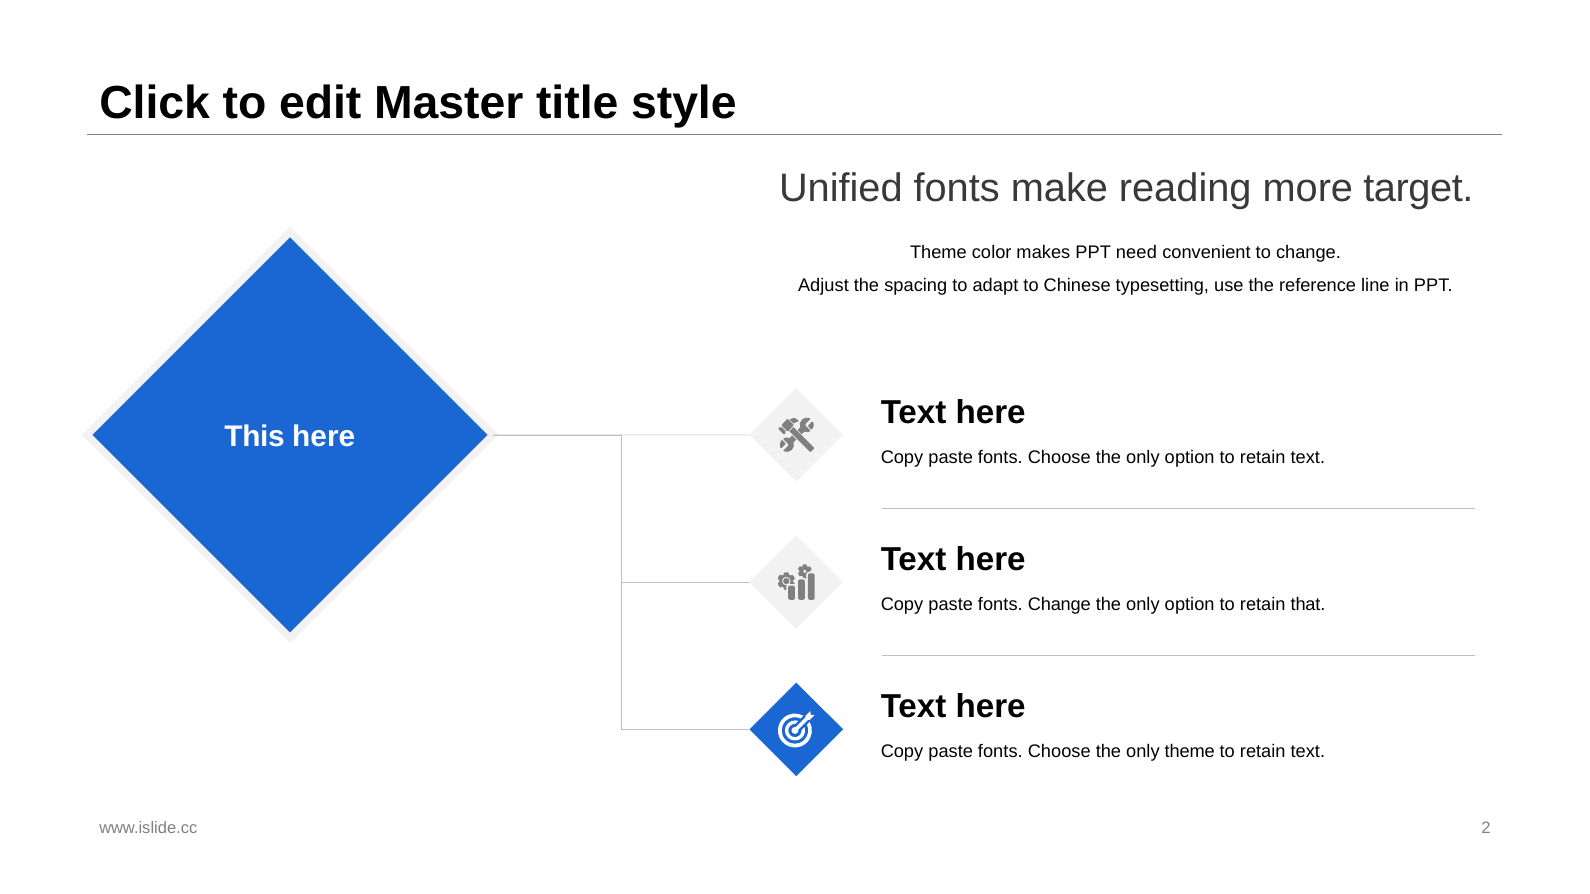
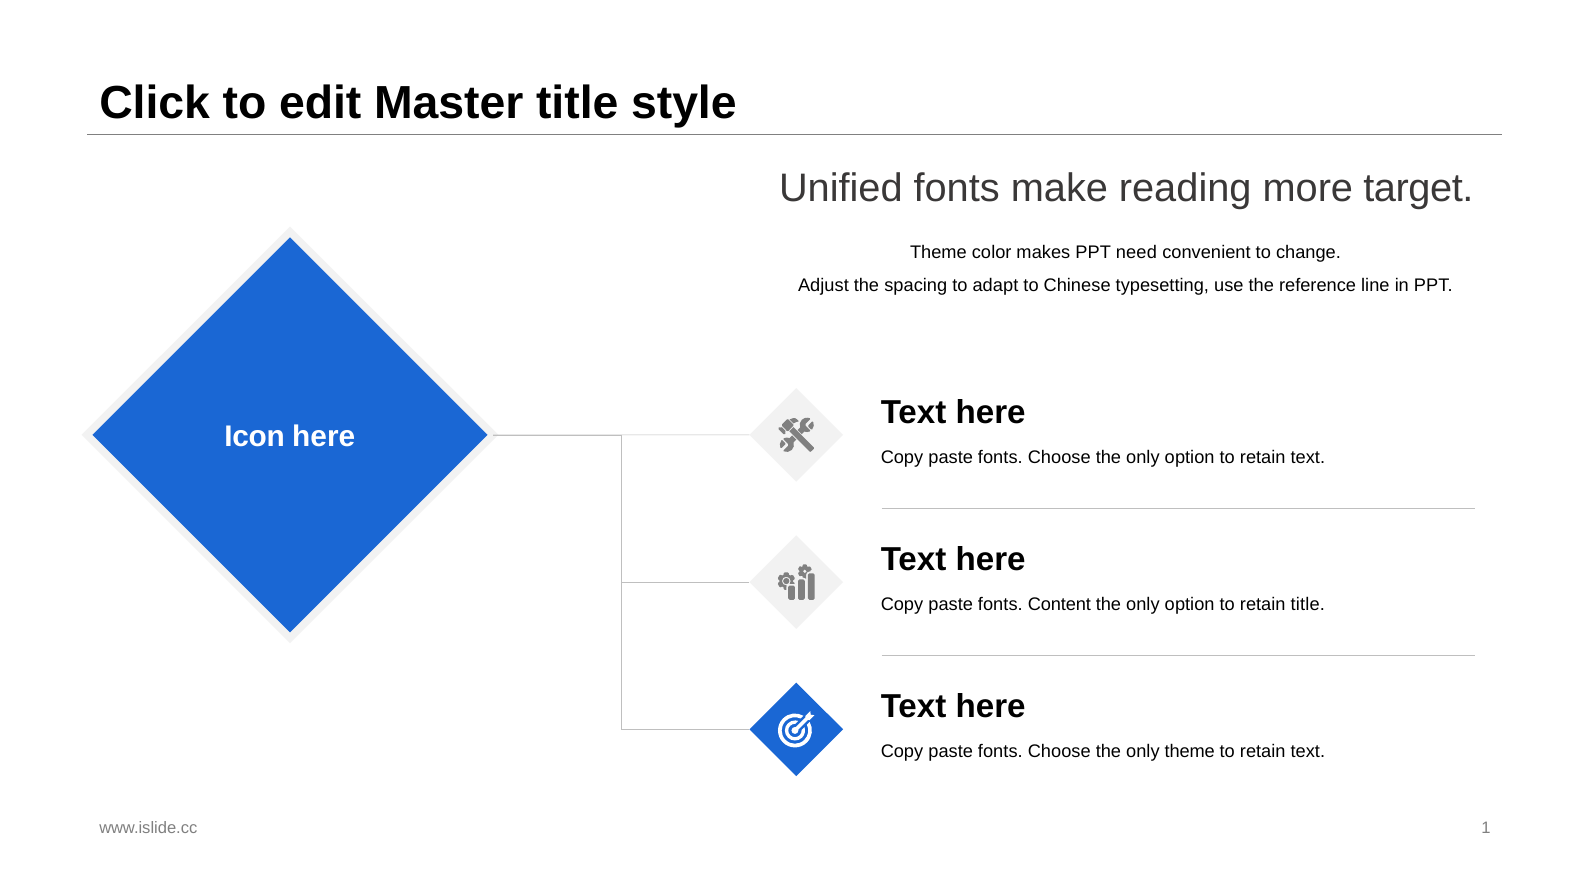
This: This -> Icon (255, 437)
fonts Change: Change -> Content (1059, 605)
retain that: that -> title (1308, 605)
2: 2 -> 1 (1486, 828)
